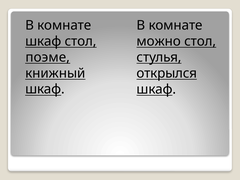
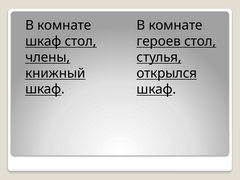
можно: можно -> героев (159, 41)
поэме: поэме -> члены (48, 57)
